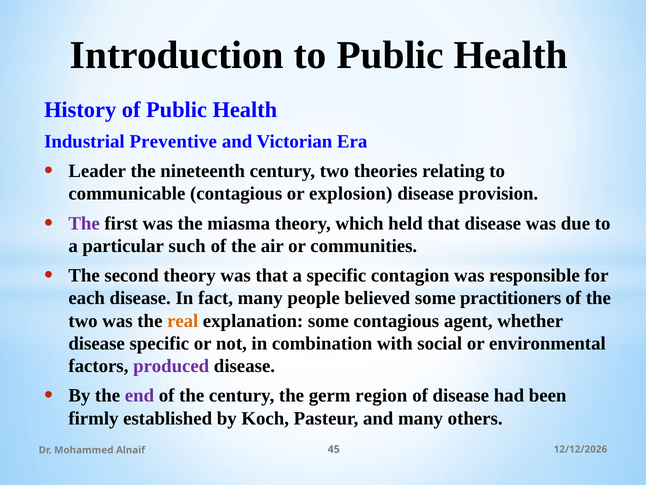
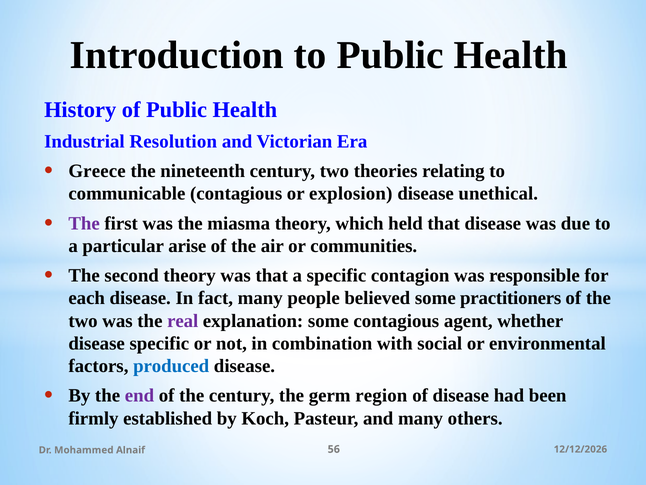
Preventive: Preventive -> Resolution (173, 141)
Leader: Leader -> Greece (97, 171)
provision: provision -> unethical (498, 193)
such: such -> arise (187, 246)
real colour: orange -> purple (183, 321)
produced colour: purple -> blue (171, 366)
45: 45 -> 56 (334, 449)
